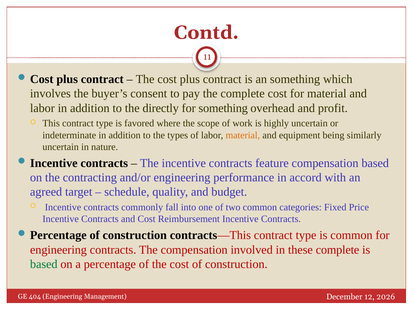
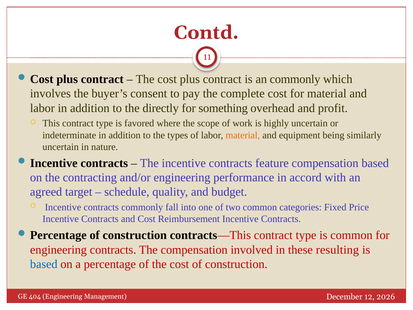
an something: something -> commonly (295, 79)
these complete: complete -> resulting (337, 250)
based colour: green -> blue (44, 264)
